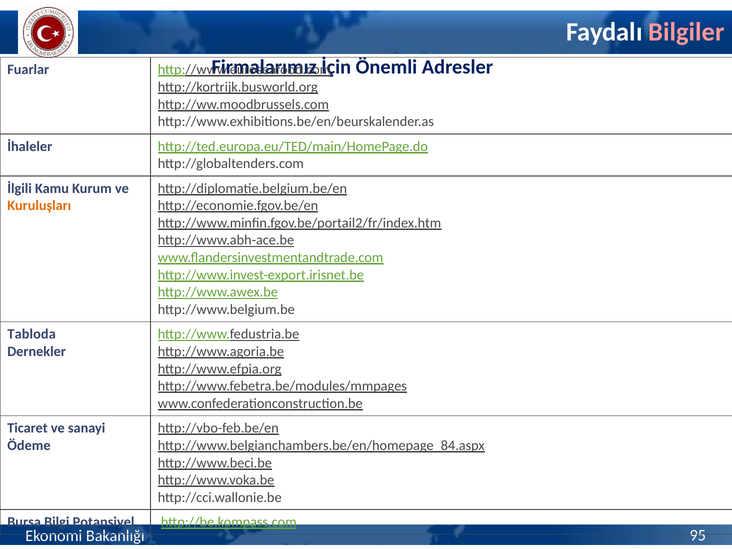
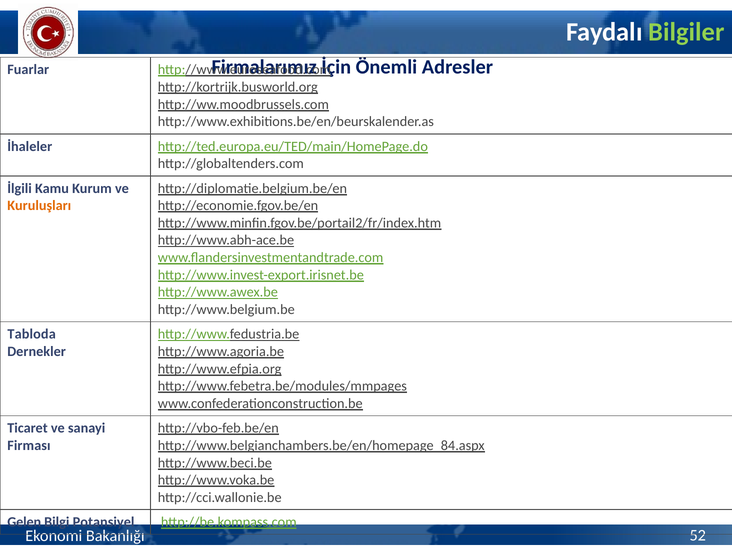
Bilgiler colour: pink -> light green (686, 32)
Ödeme: Ödeme -> Firması (29, 446)
Bursa: Bursa -> Gelen (24, 522)
95: 95 -> 52 (698, 536)
